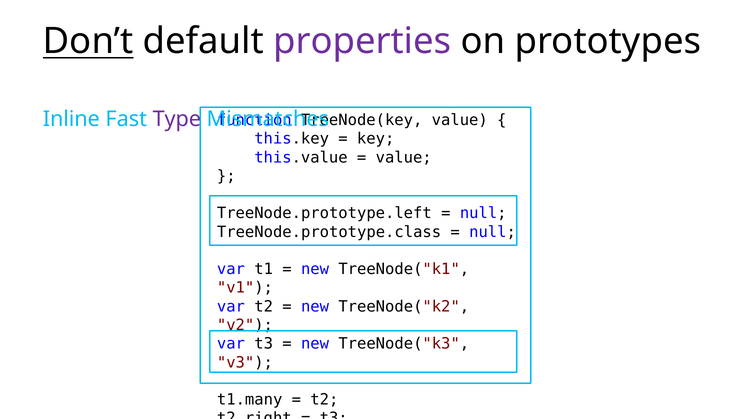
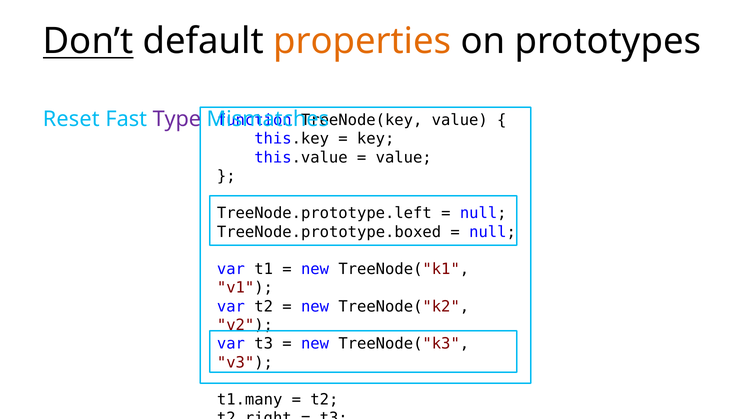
properties colour: purple -> orange (362, 41)
Inline: Inline -> Reset (71, 119)
TreeNode.prototype.class: TreeNode.prototype.class -> TreeNode.prototype.boxed (329, 232)
